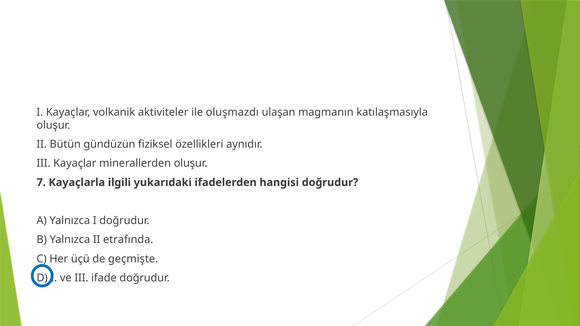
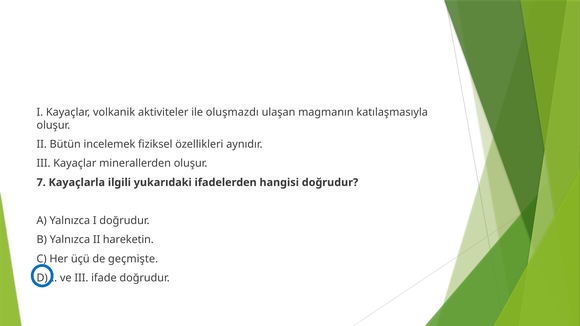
gündüzün: gündüzün -> incelemek (109, 144)
etrafında: etrafında -> hareketin (128, 240)
